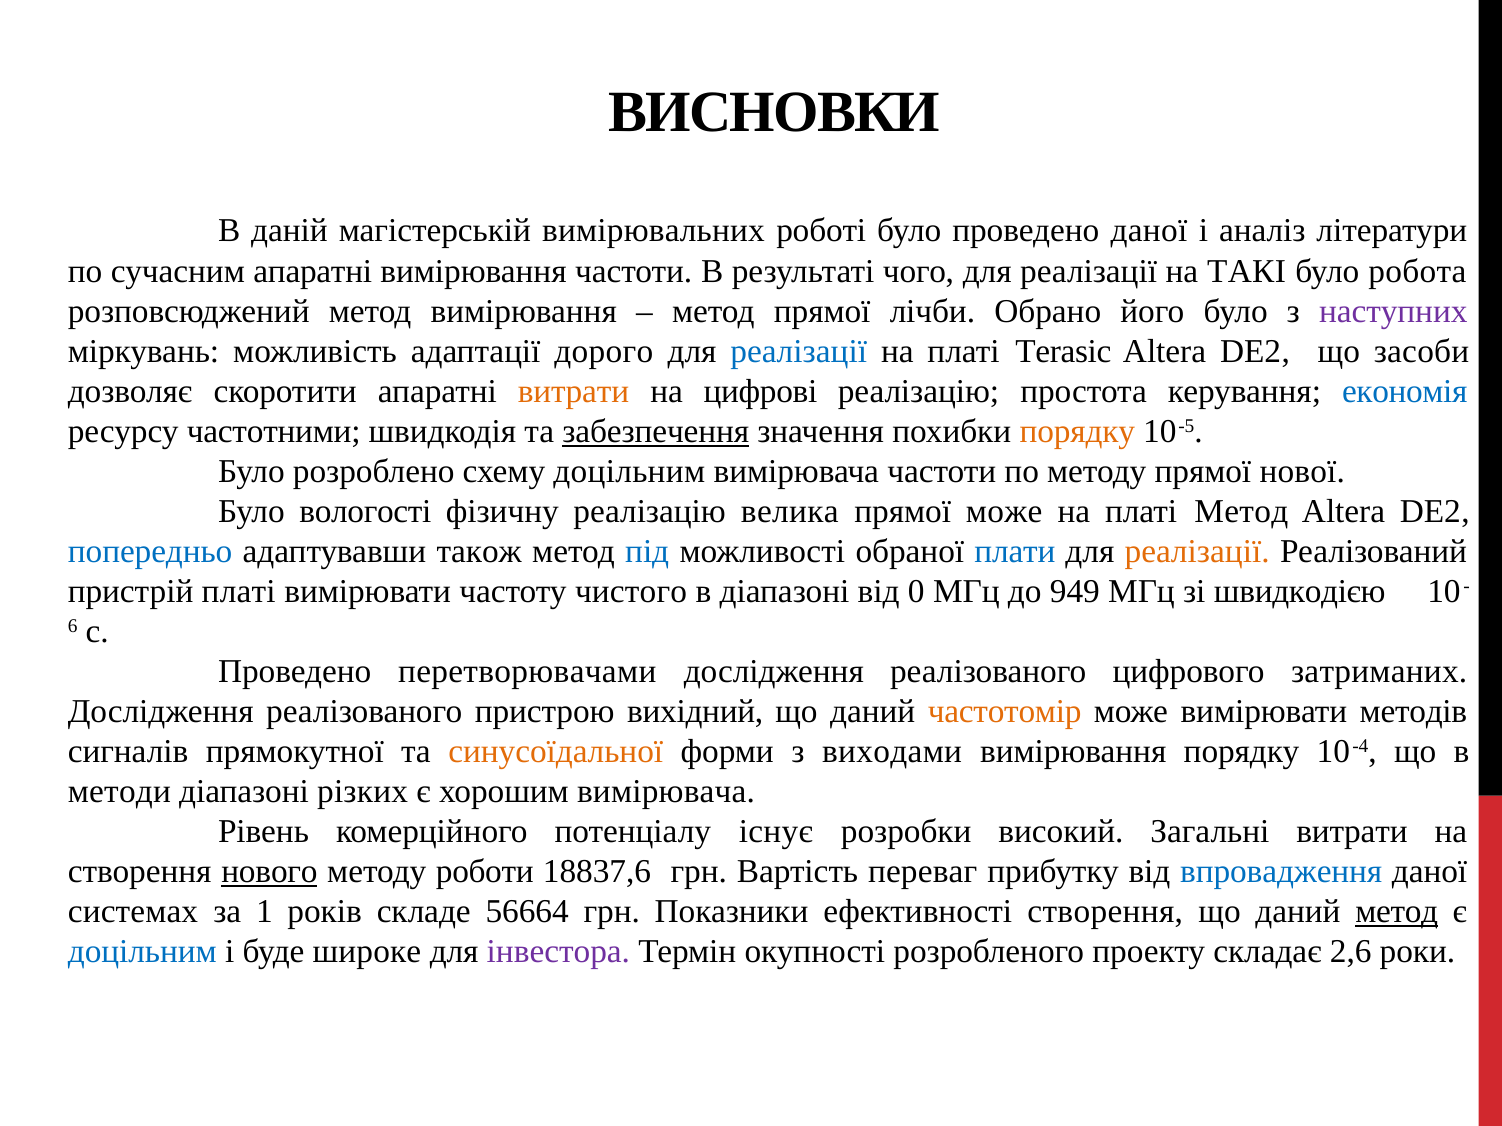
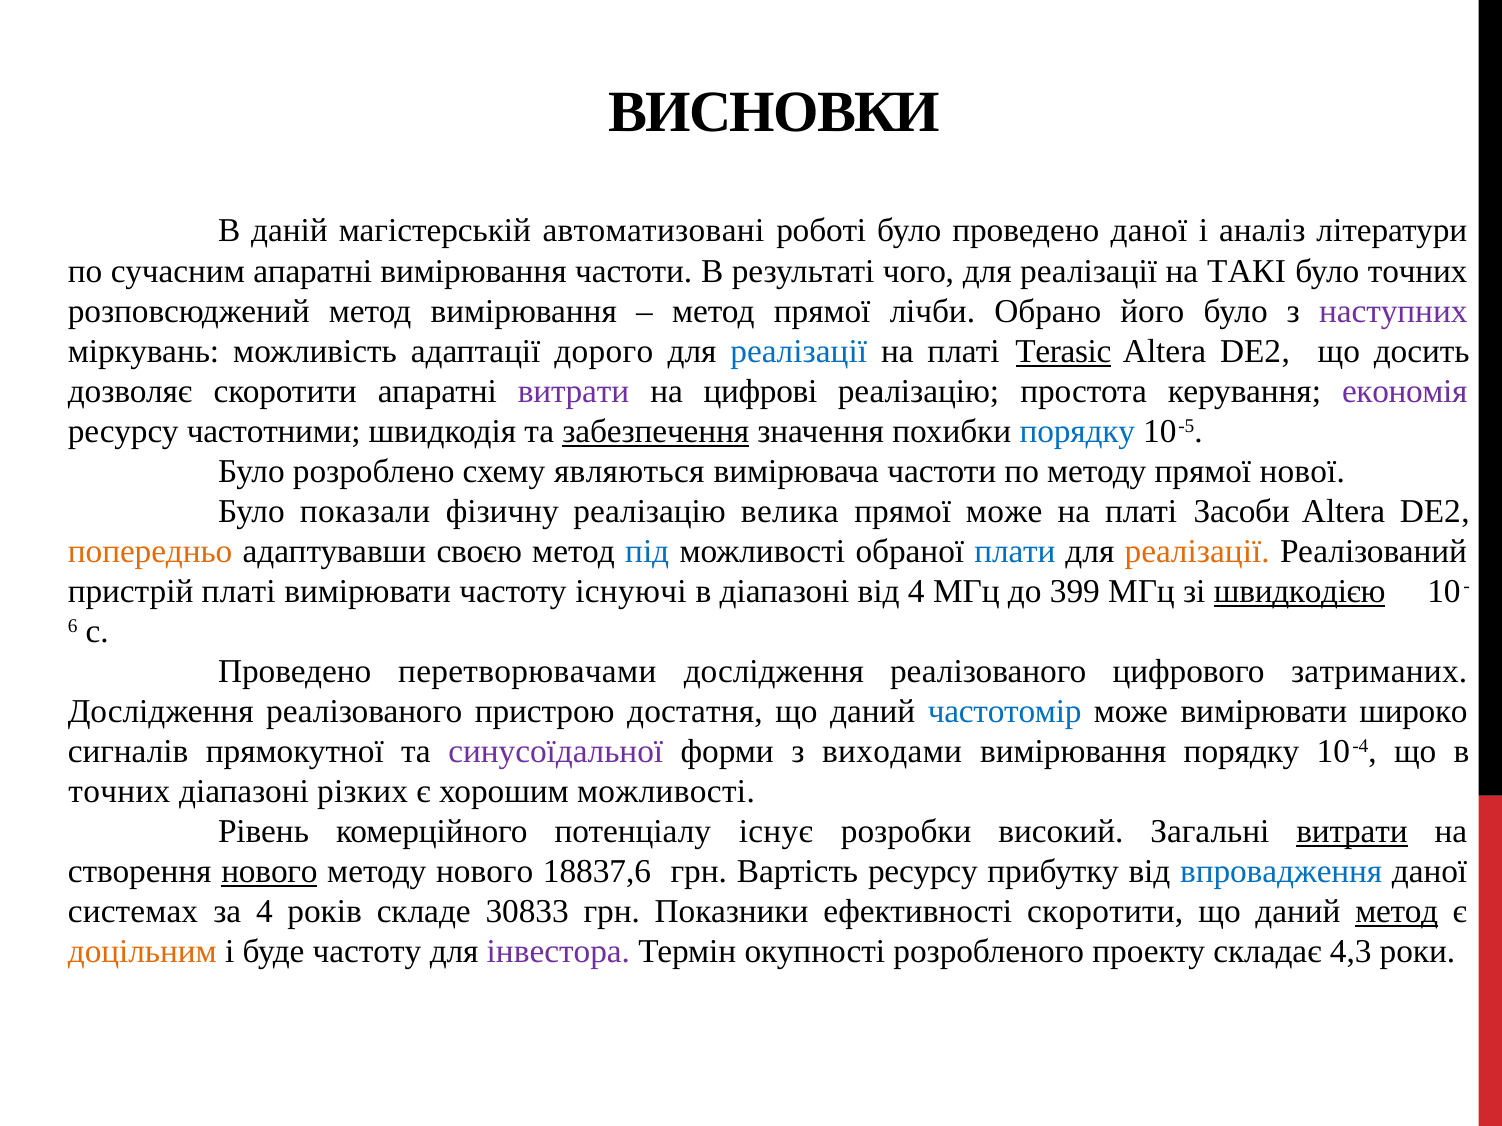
вимірювальних: вимірювальних -> автоматизовані (653, 230)
було робота: робота -> точних (1418, 271)
Terasic underline: none -> present (1063, 351)
засоби: засоби -> досить (1422, 351)
витрати colour: orange -> purple (574, 391)
економія colour: blue -> purple (1405, 391)
порядку colour: orange -> blue (1077, 431)
схему доцільним: доцільним -> являються (629, 471)
вологості: вологості -> показали (365, 512)
платі Метод: Метод -> Засоби (1242, 512)
попередньо colour: blue -> orange (150, 552)
також: також -> своєю (479, 552)
чистого: чистого -> існуючі (631, 592)
від 0: 0 -> 4 (916, 592)
949: 949 -> 399 (1075, 592)
швидкодією underline: none -> present (1300, 592)
вихідний: вихідний -> достатня (695, 712)
частотомір colour: orange -> blue (1005, 712)
методів: методів -> широко (1413, 712)
синусоїдальної colour: orange -> purple (556, 752)
методи: методи -> точних (119, 792)
хорошим вимірювача: вимірювача -> можливості (666, 792)
витрати underline: none -> present (1352, 832)
методу роботи: роботи -> нового (485, 872)
Вартість переваг: переваг -> ресурсу (923, 872)
за 1: 1 -> 4 (264, 912)
56664: 56664 -> 30833 (527, 912)
ефективності створення: створення -> скоротити (1105, 912)
доцільним colour: blue -> orange (142, 952)
буде широке: широке -> частоту (367, 952)
2,6: 2,6 -> 4,3 (1351, 952)
